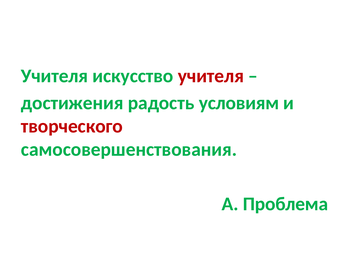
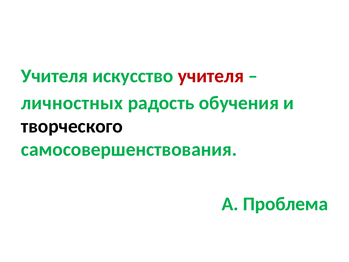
достижения: достижения -> личностных (72, 103)
условиям: условиям -> обучения (239, 103)
творческого colour: red -> black (72, 126)
